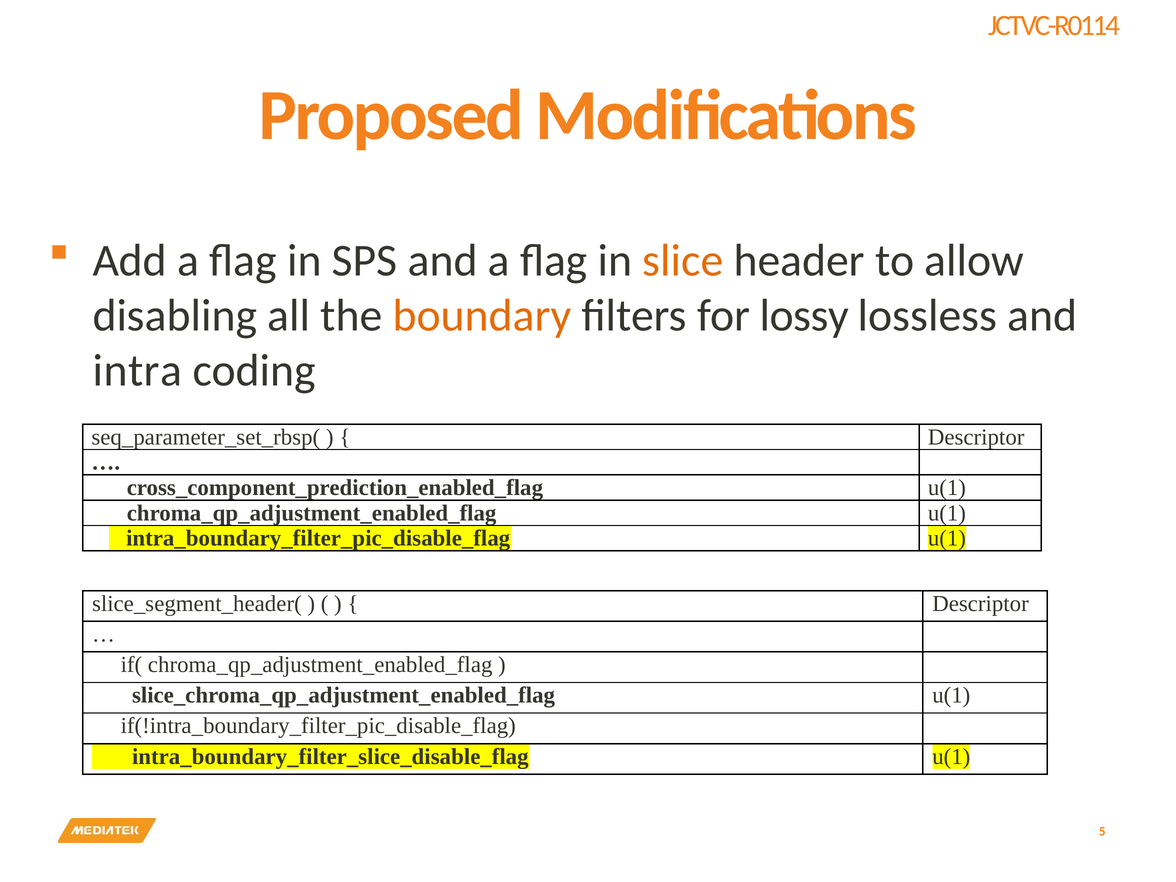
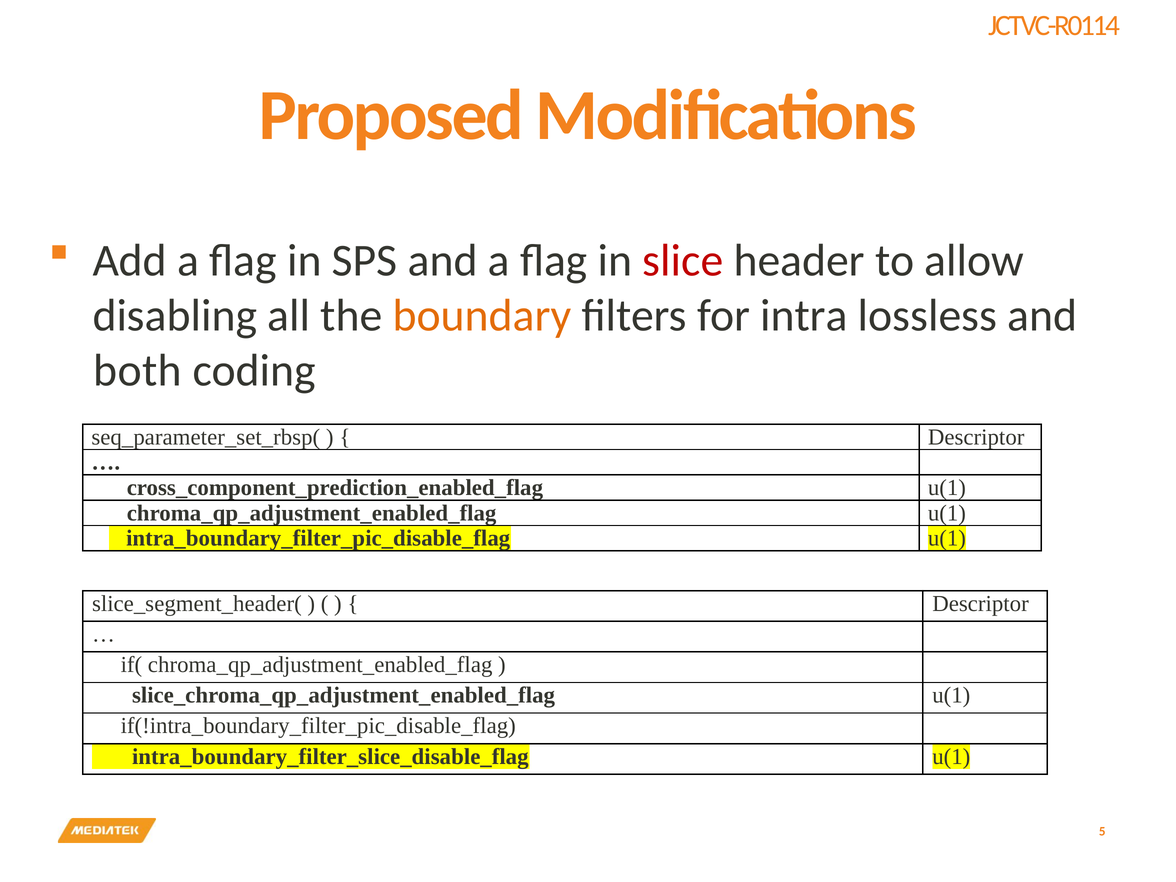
slice colour: orange -> red (683, 261)
lossy: lossy -> intra (804, 316)
intra: intra -> both (137, 371)
